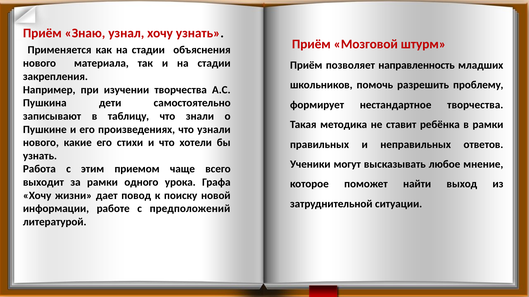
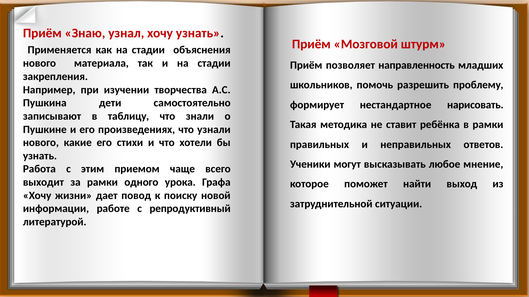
нестандартное творчества: творчества -> нарисовать (475, 105)
предположений: предположений -> репродуктивный (190, 209)
